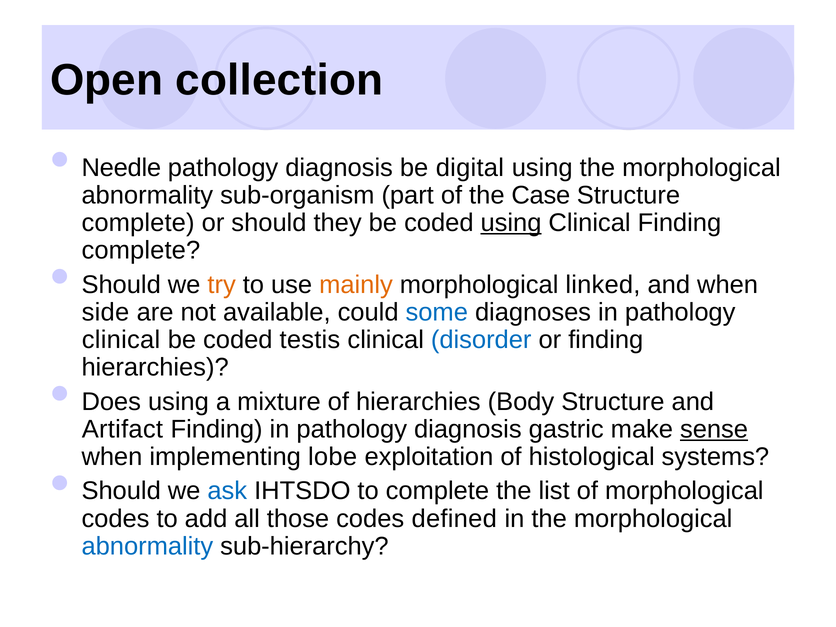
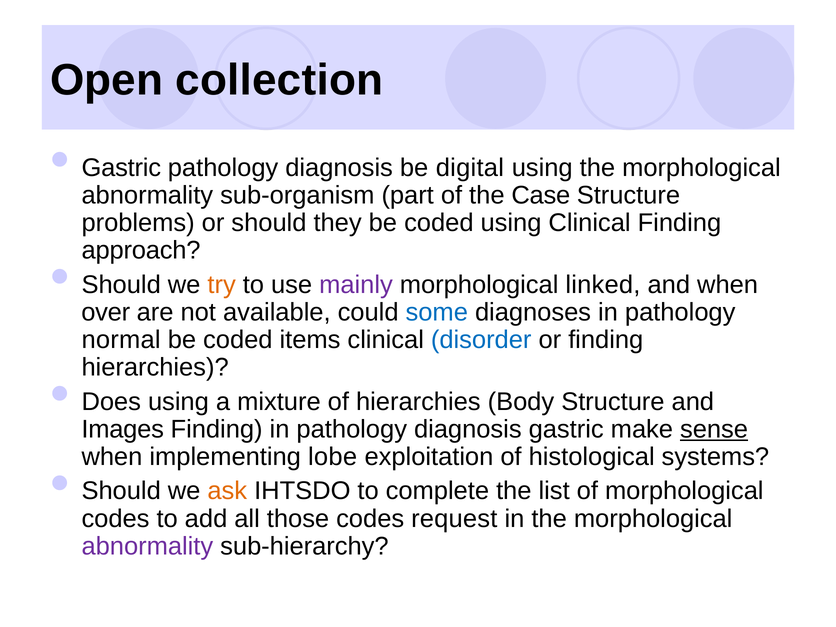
Needle: Needle -> Gastric (121, 168)
complete: complete -> problems (138, 223)
using underline: present -> none (511, 223)
complete: complete -> approach (141, 250)
mainly colour: orange -> purple (356, 285)
side: side -> over (106, 312)
clinical: clinical -> normal (121, 340)
testis: testis -> items (310, 340)
Artifact: Artifact -> Images (123, 429)
ask colour: blue -> orange (227, 491)
defined: defined -> request (454, 519)
abnormality colour: blue -> purple (147, 546)
